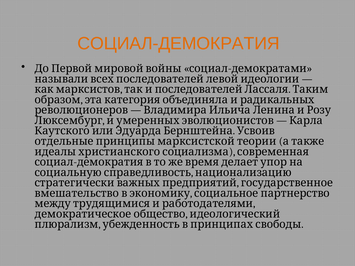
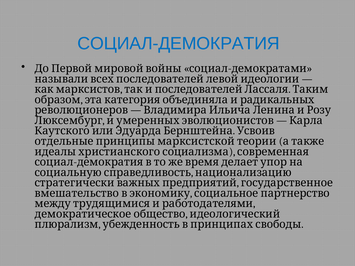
СОЦИАЛ-ДЕМОКРАТИЯ colour: orange -> blue (179, 44)
